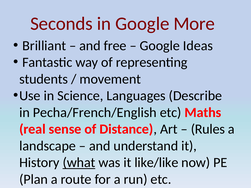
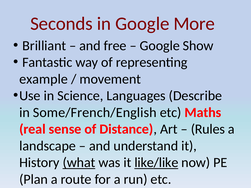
Ideas: Ideas -> Show (198, 46)
students: students -> example (44, 79)
Pecha/French/English: Pecha/French/English -> Some/French/English (95, 113)
like/like underline: none -> present (156, 163)
